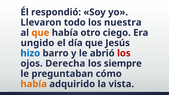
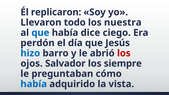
respondió: respondió -> replicaron (56, 12)
que colour: orange -> blue (40, 33)
otro: otro -> dice (90, 33)
ungido: ungido -> perdón (38, 43)
Derecha: Derecha -> Salvador (65, 64)
había colour: orange -> blue (34, 84)
